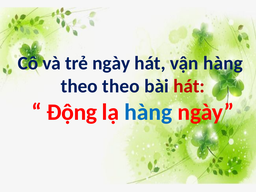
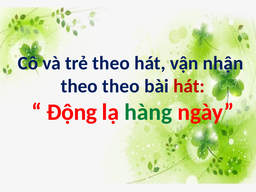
trẻ ngày: ngày -> theo (111, 63)
vận hàng: hàng -> nhận (223, 63)
hàng colour: blue -> green (148, 112)
